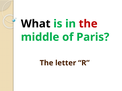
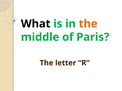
the colour: red -> orange (88, 24)
